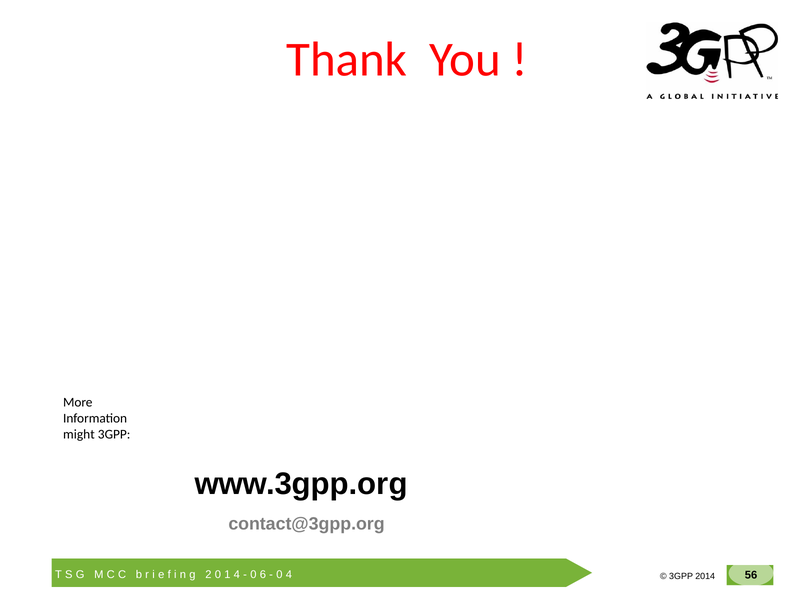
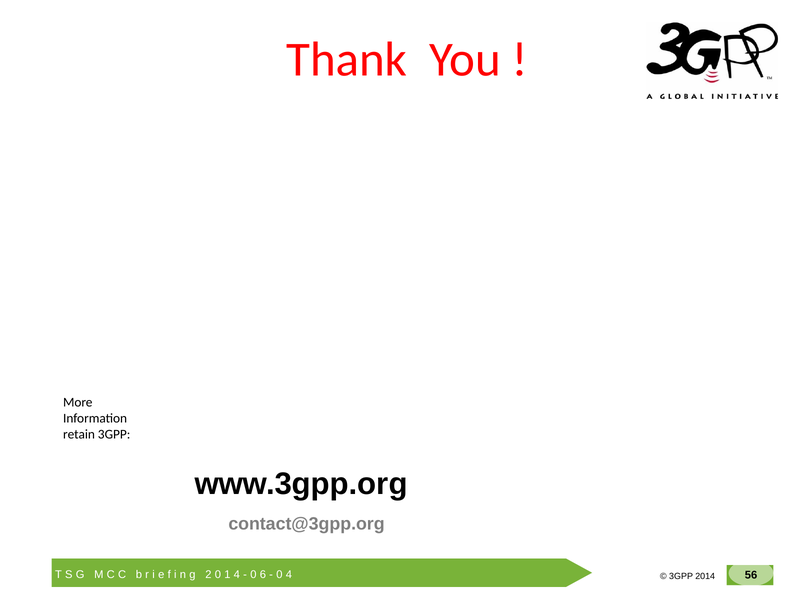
might: might -> retain (79, 434)
